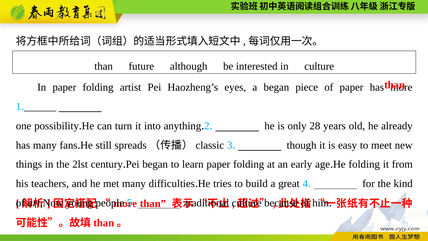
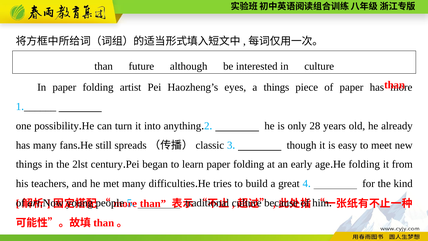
a began: began -> things (276, 87)
